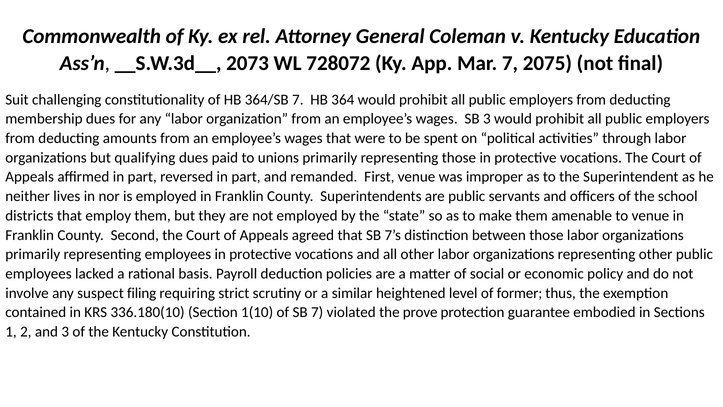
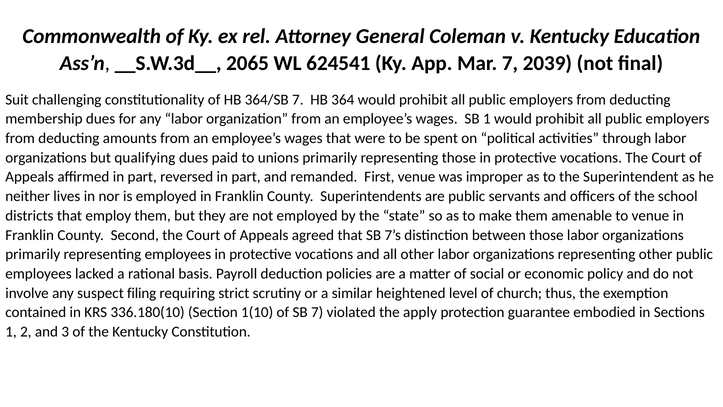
2073: 2073 -> 2065 (248, 63)
728072: 728072 -> 624541 (338, 63)
2075: 2075 -> 2039 (547, 63)
SB 3: 3 -> 1 (487, 119)
former: former -> church (519, 293)
prove: prove -> apply (420, 312)
